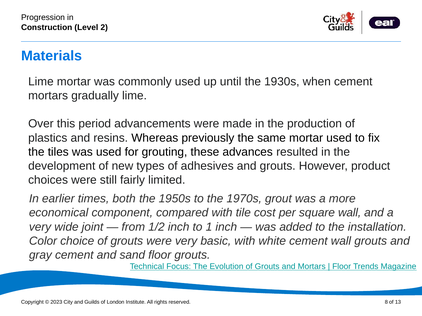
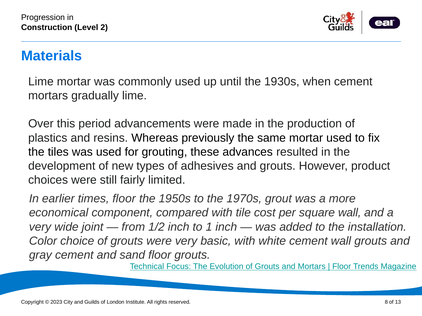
times both: both -> floor (124, 199)
